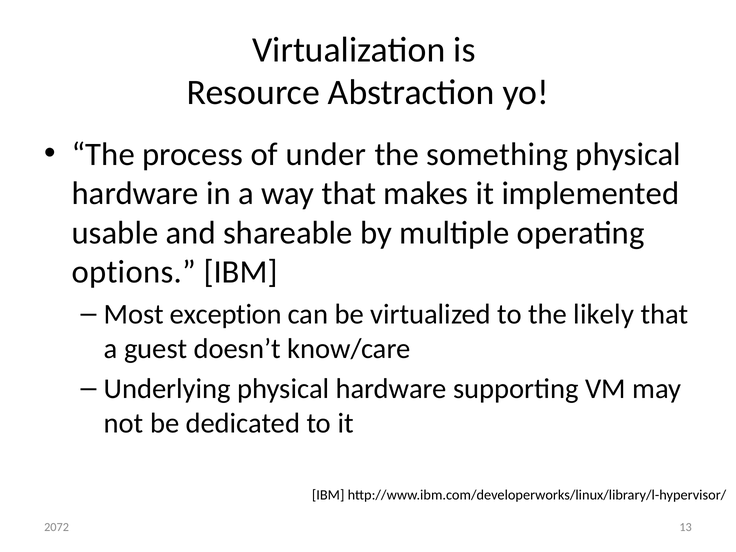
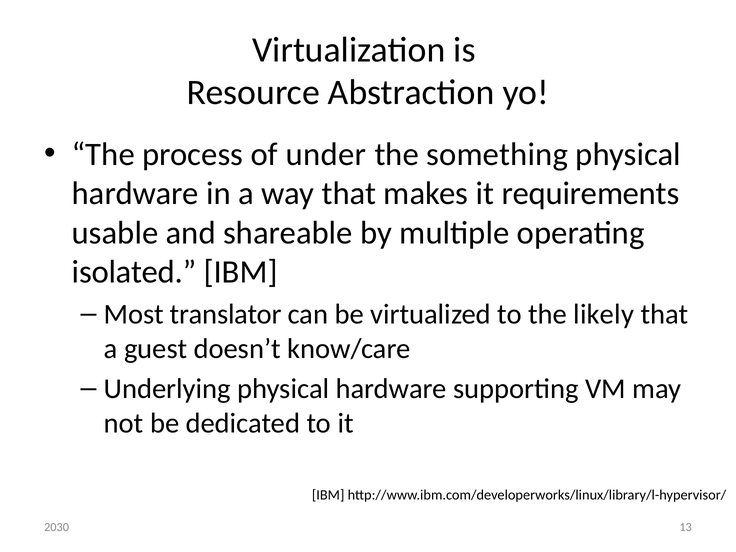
implemented: implemented -> requirements (590, 194)
options: options -> isolated (134, 272)
exception: exception -> translator (226, 314)
2072: 2072 -> 2030 (57, 527)
